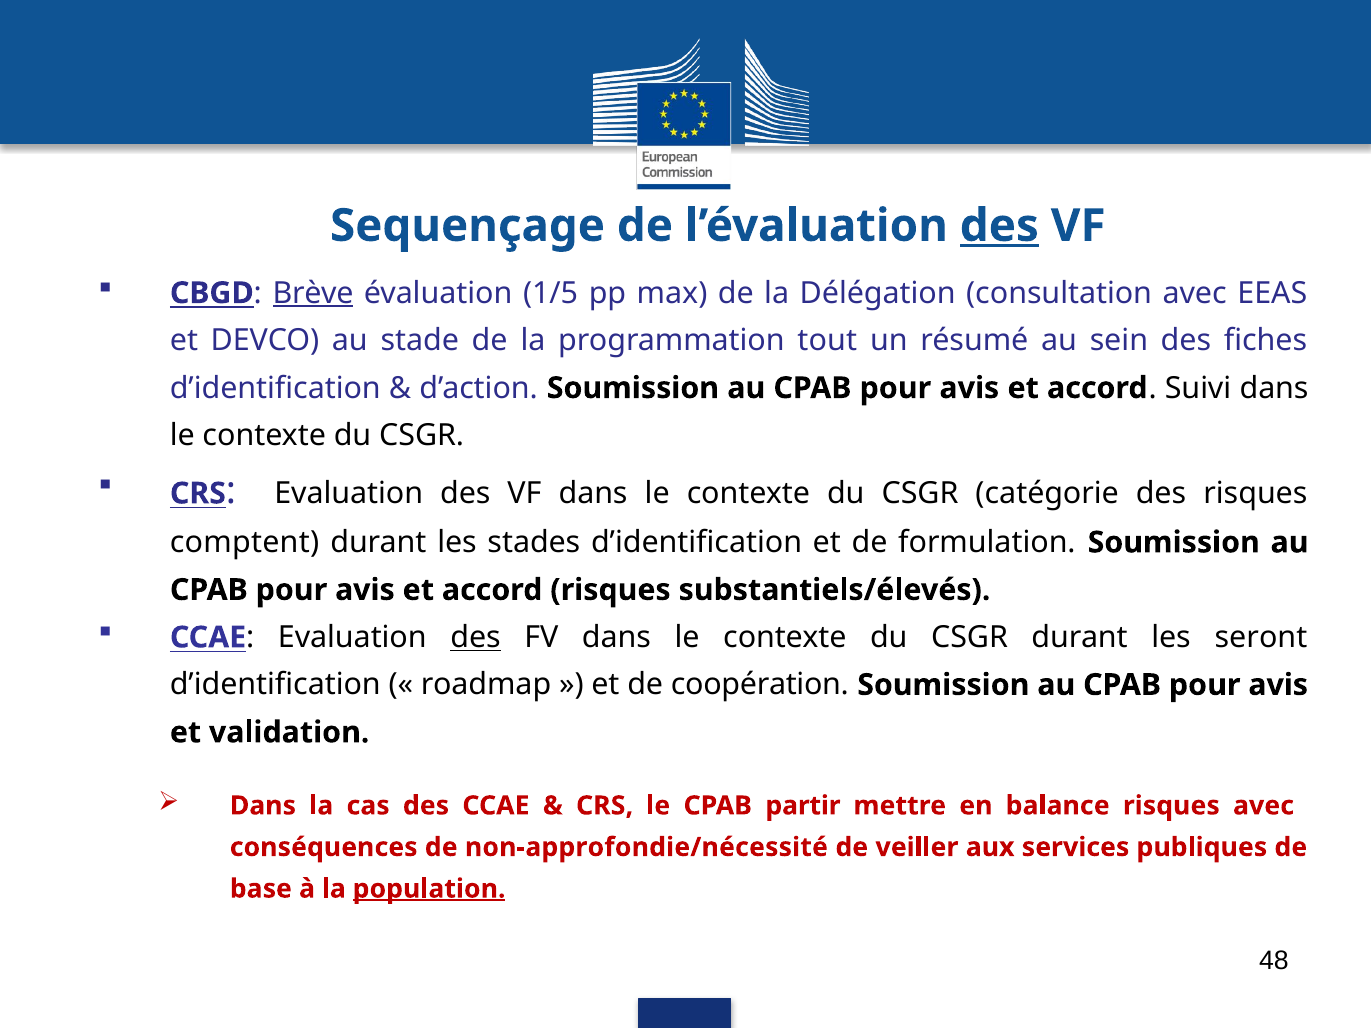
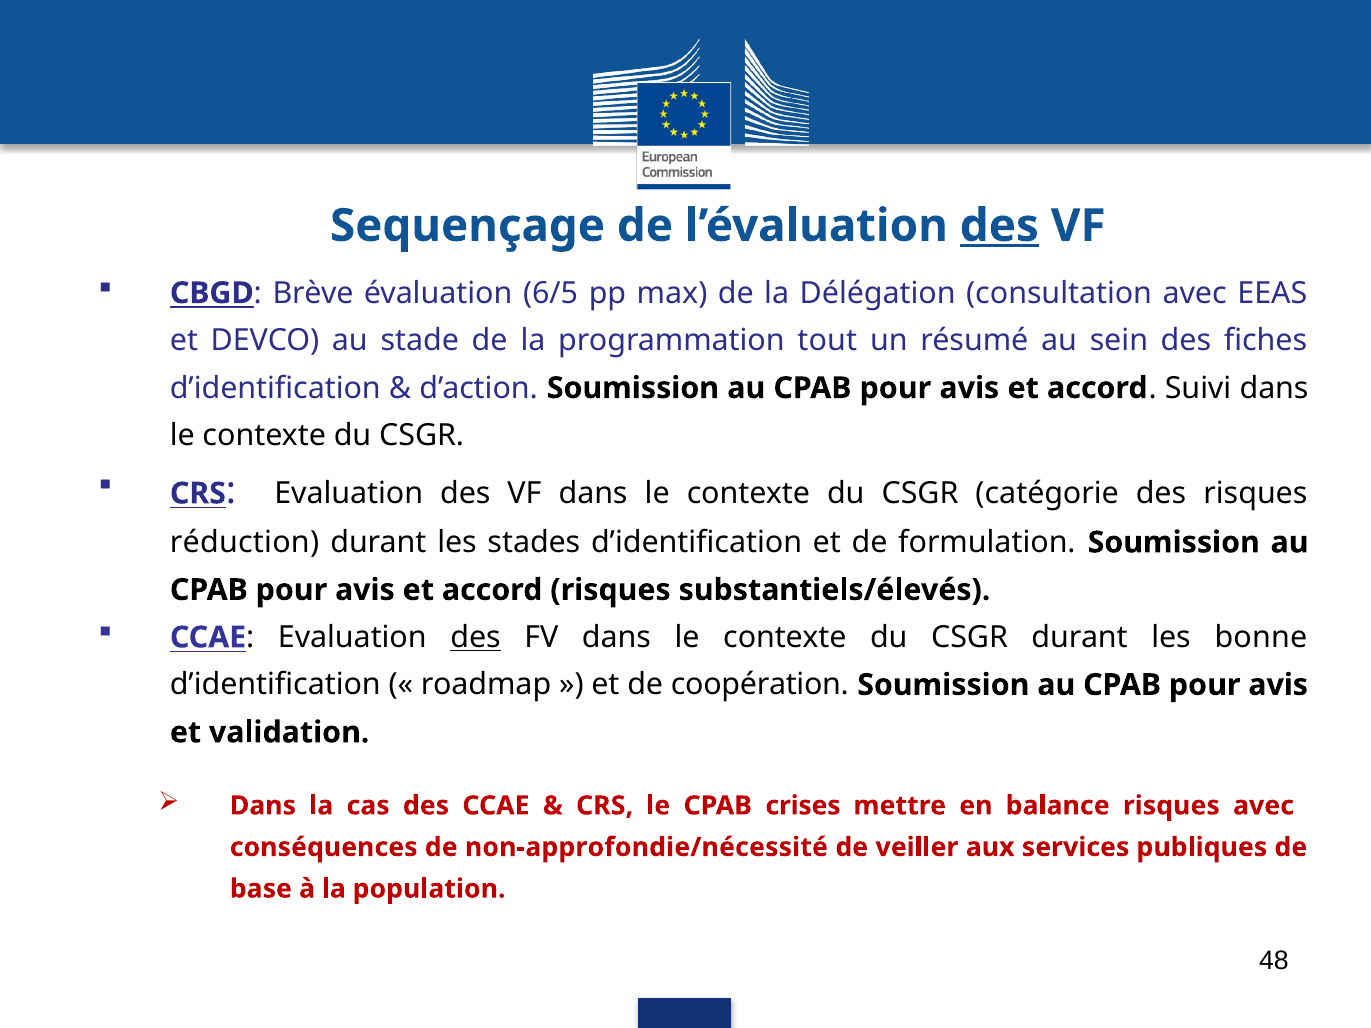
Brève underline: present -> none (313, 293)
1/5: 1/5 -> 6/5 (551, 293)
comptent: comptent -> réduction (245, 543)
seront: seront -> bonne (1261, 638)
partir: partir -> crises (803, 806)
population underline: present -> none (429, 889)
